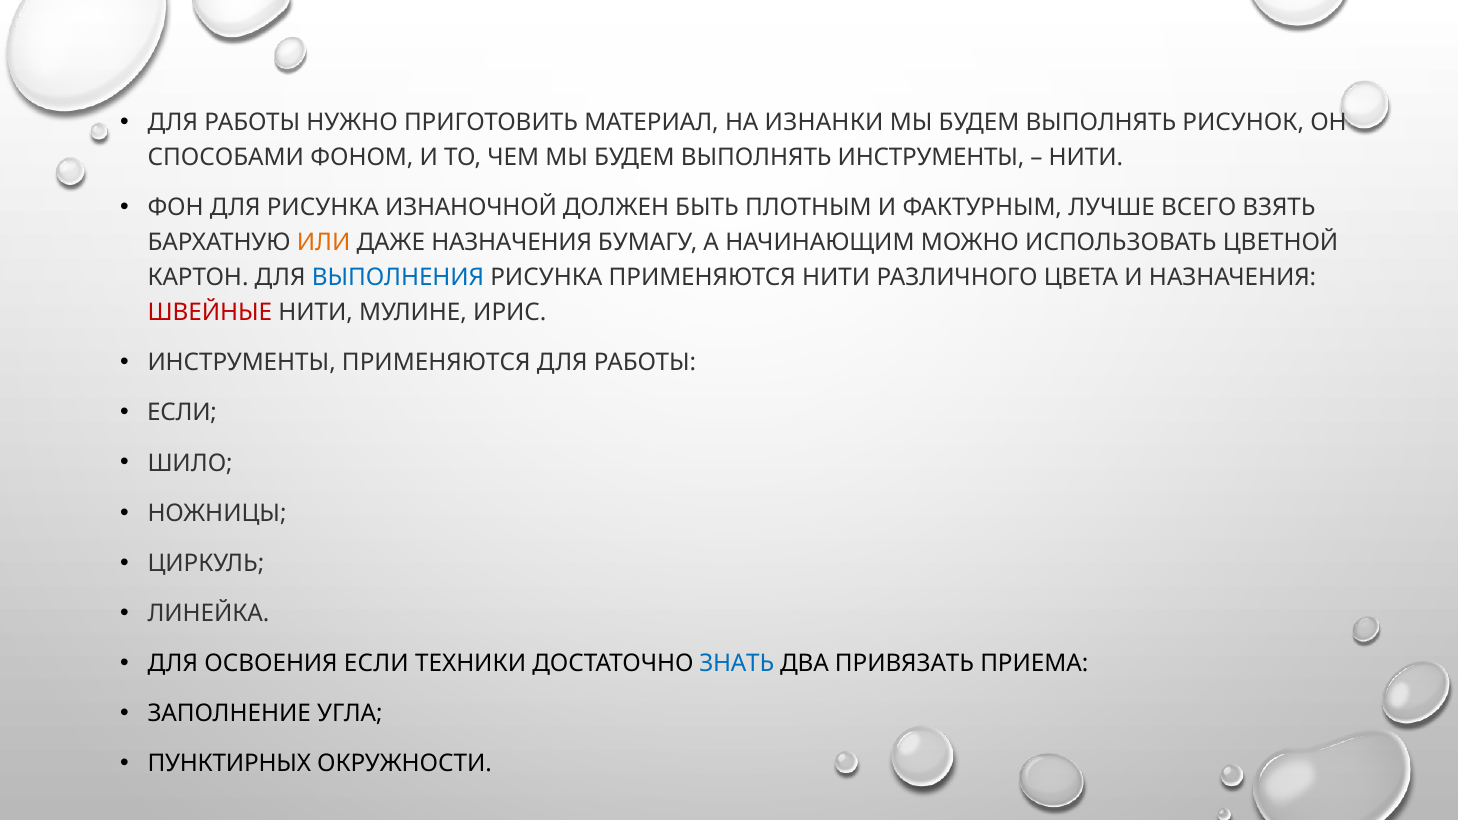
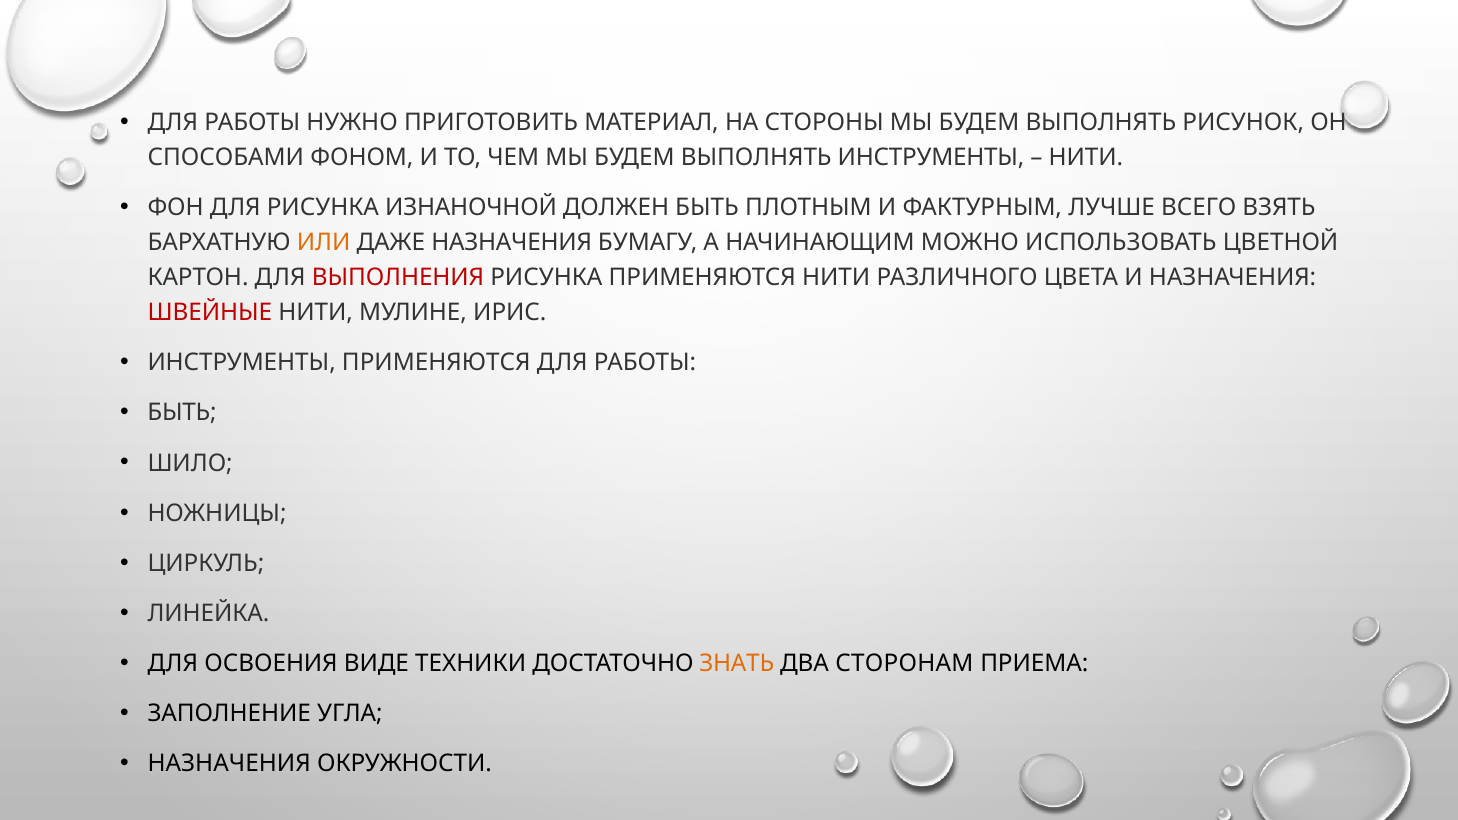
ИЗНАНКИ: ИЗНАНКИ -> СТОРОНЫ (824, 123)
ВЫПОЛНЕНИЯ colour: blue -> red (398, 278)
ЕСЛИ: ЕСЛИ -> БЫТЬ (182, 413)
ОСВОЕНИЯ ЕСЛИ: ЕСЛИ -> ВИДЕ (376, 664)
ЗНАТЬ colour: blue -> orange (737, 664)
ПРИВЯЗАТЬ: ПРИВЯЗАТЬ -> СТОРОНАМ (904, 664)
ПУНКТИРНЫХ: ПУНКТИРНЫХ -> НАЗНАЧЕНИЯ (229, 764)
